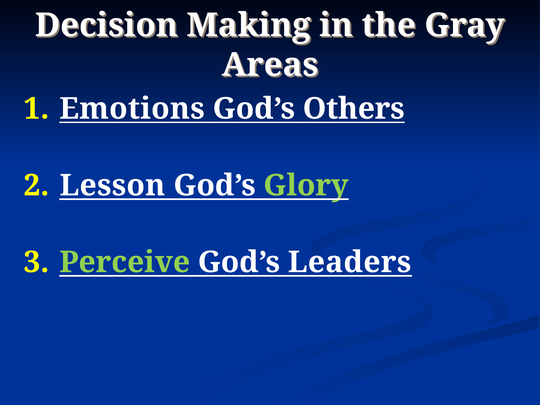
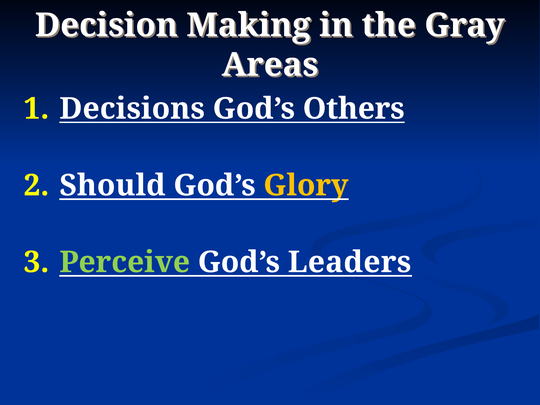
Emotions: Emotions -> Decisions (132, 109)
Lesson: Lesson -> Should (113, 185)
Glory colour: light green -> yellow (306, 185)
